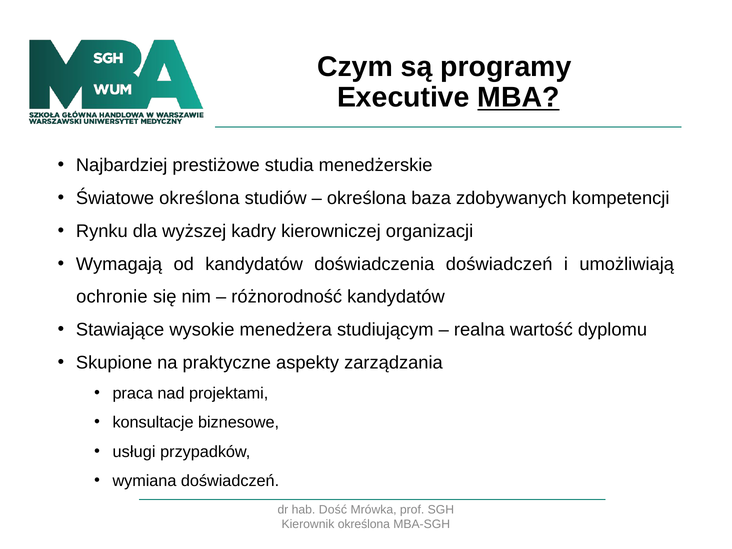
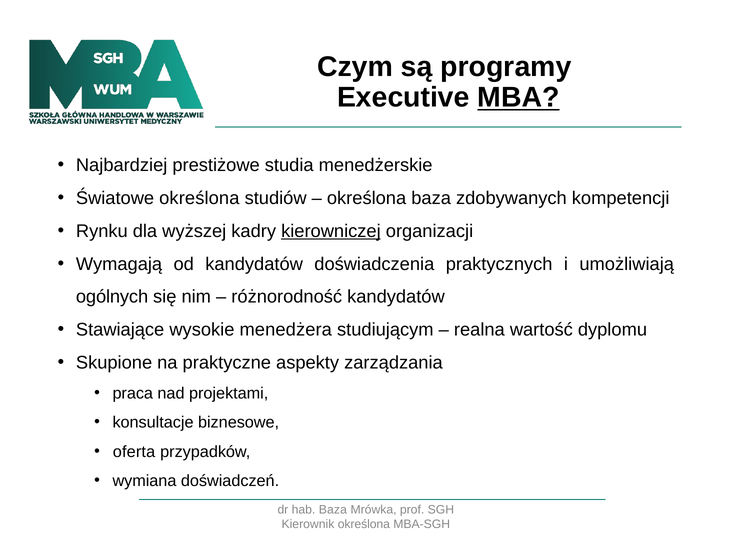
kierowniczej underline: none -> present (331, 231)
doświadczenia doświadczeń: doświadczeń -> praktycznych (499, 264)
ochronie: ochronie -> ogólnych (112, 297)
usługi: usługi -> oferta (134, 452)
hab Dość: Dość -> Baza (333, 510)
